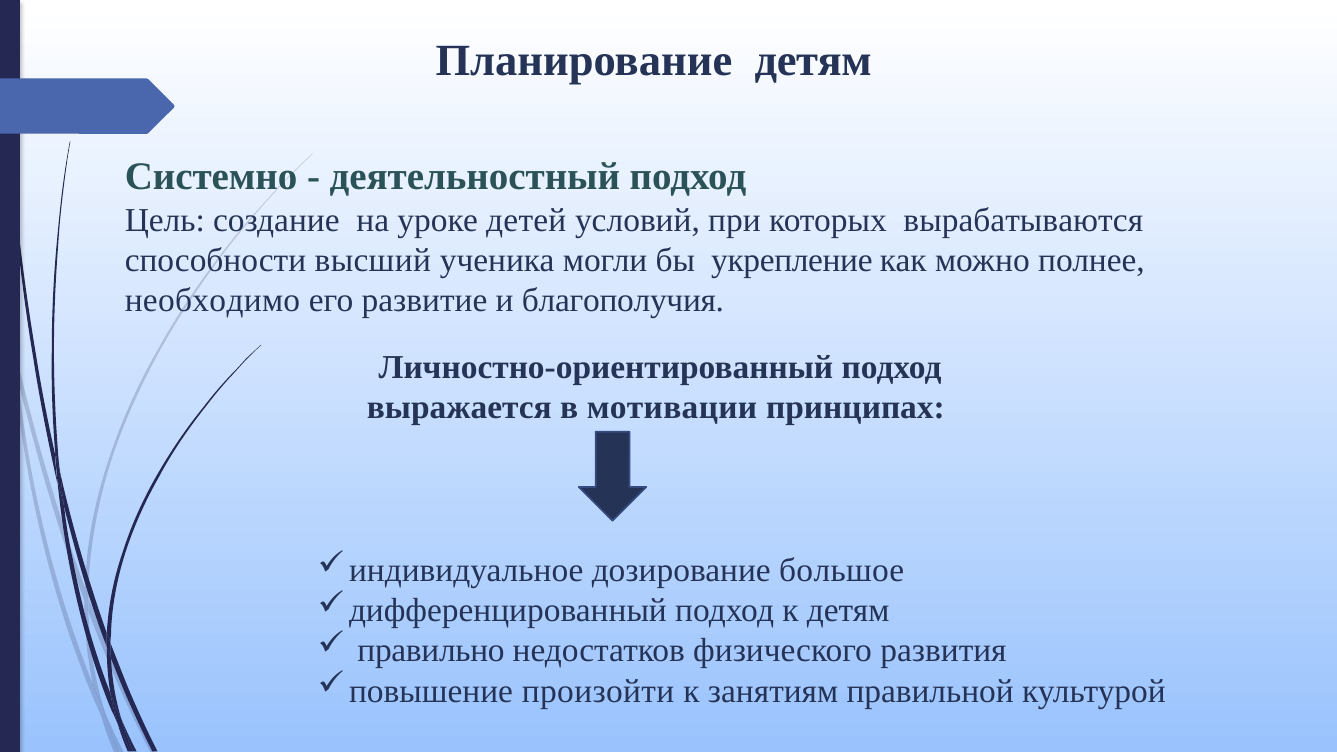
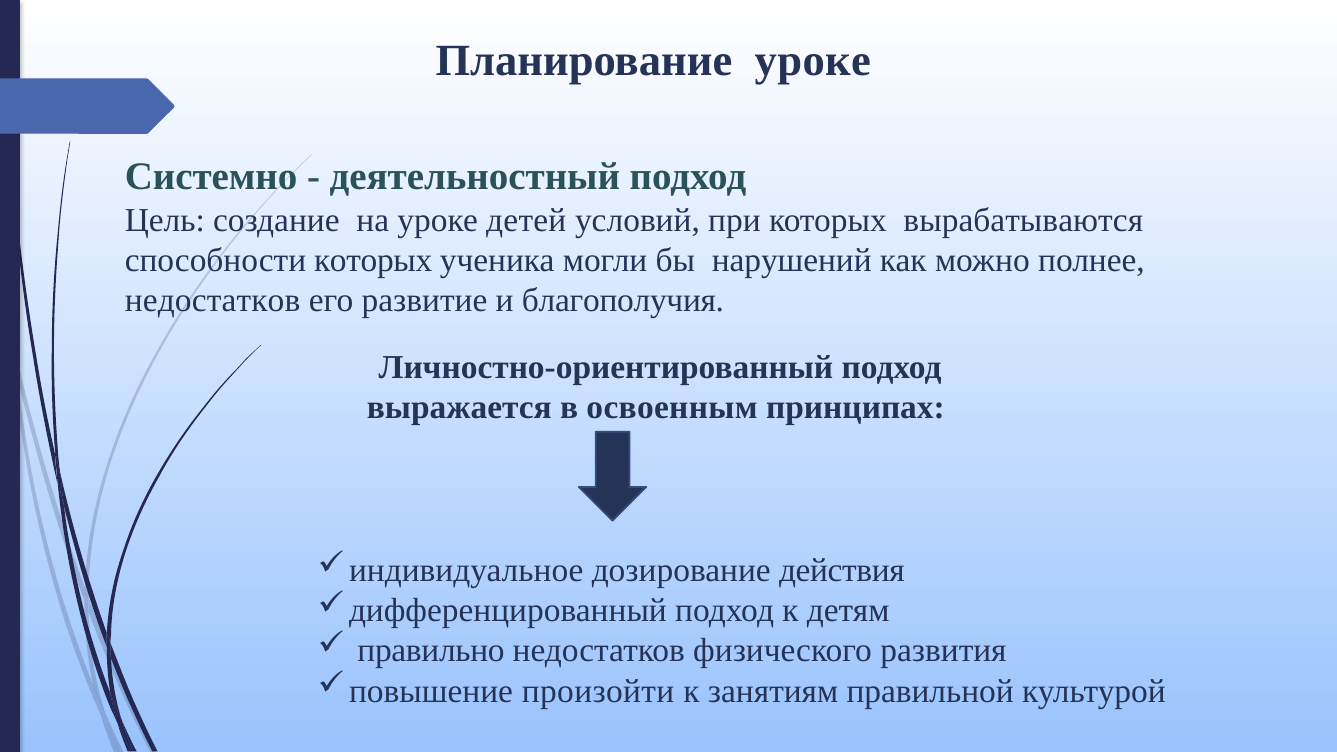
Планирование детям: детям -> уроке (813, 61)
способности высший: высший -> которых (373, 260)
укрепление: укрепление -> нарушений (792, 260)
необходимо: необходимо -> недостатков (213, 300)
мотивации: мотивации -> освоенным (672, 408)
большое: большое -> действия (842, 571)
